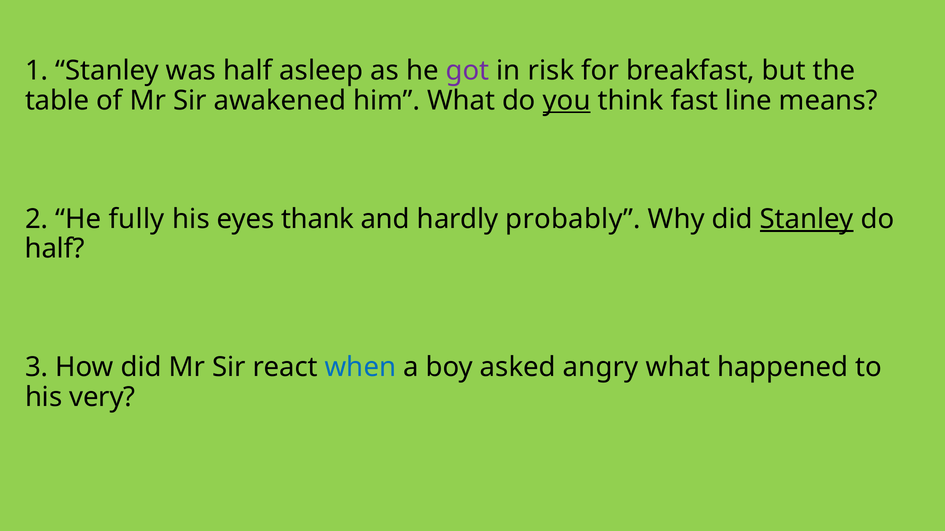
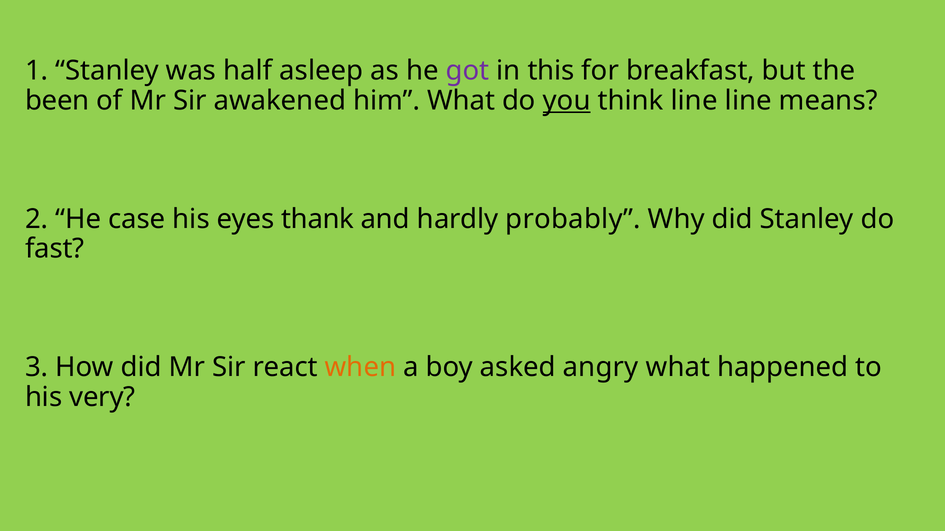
risk: risk -> this (551, 71)
table: table -> been (57, 101)
think fast: fast -> line (694, 101)
fully: fully -> case (137, 219)
Stanley underline: present -> none (807, 219)
half: half -> fast (55, 249)
when colour: blue -> orange (360, 368)
